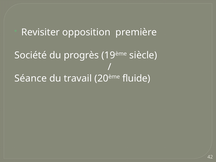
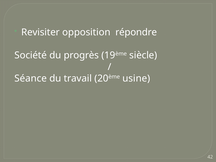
première: première -> répondre (136, 32)
fluide: fluide -> usine (136, 78)
